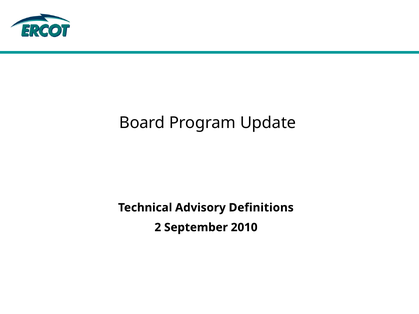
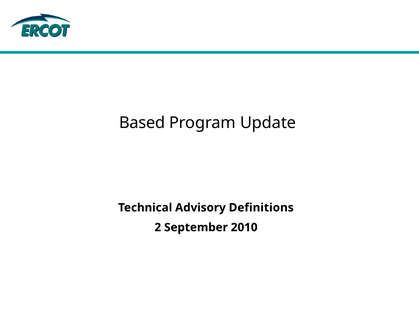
Board: Board -> Based (142, 123)
